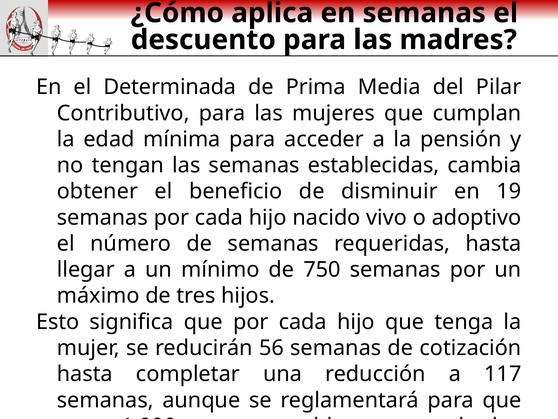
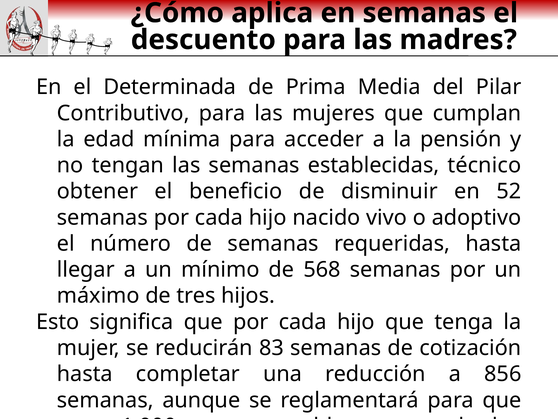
cambia: cambia -> técnico (484, 165)
19: 19 -> 52 (509, 191)
750: 750 -> 568 (322, 269)
56: 56 -> 83 (272, 348)
117: 117 -> 856 (503, 374)
